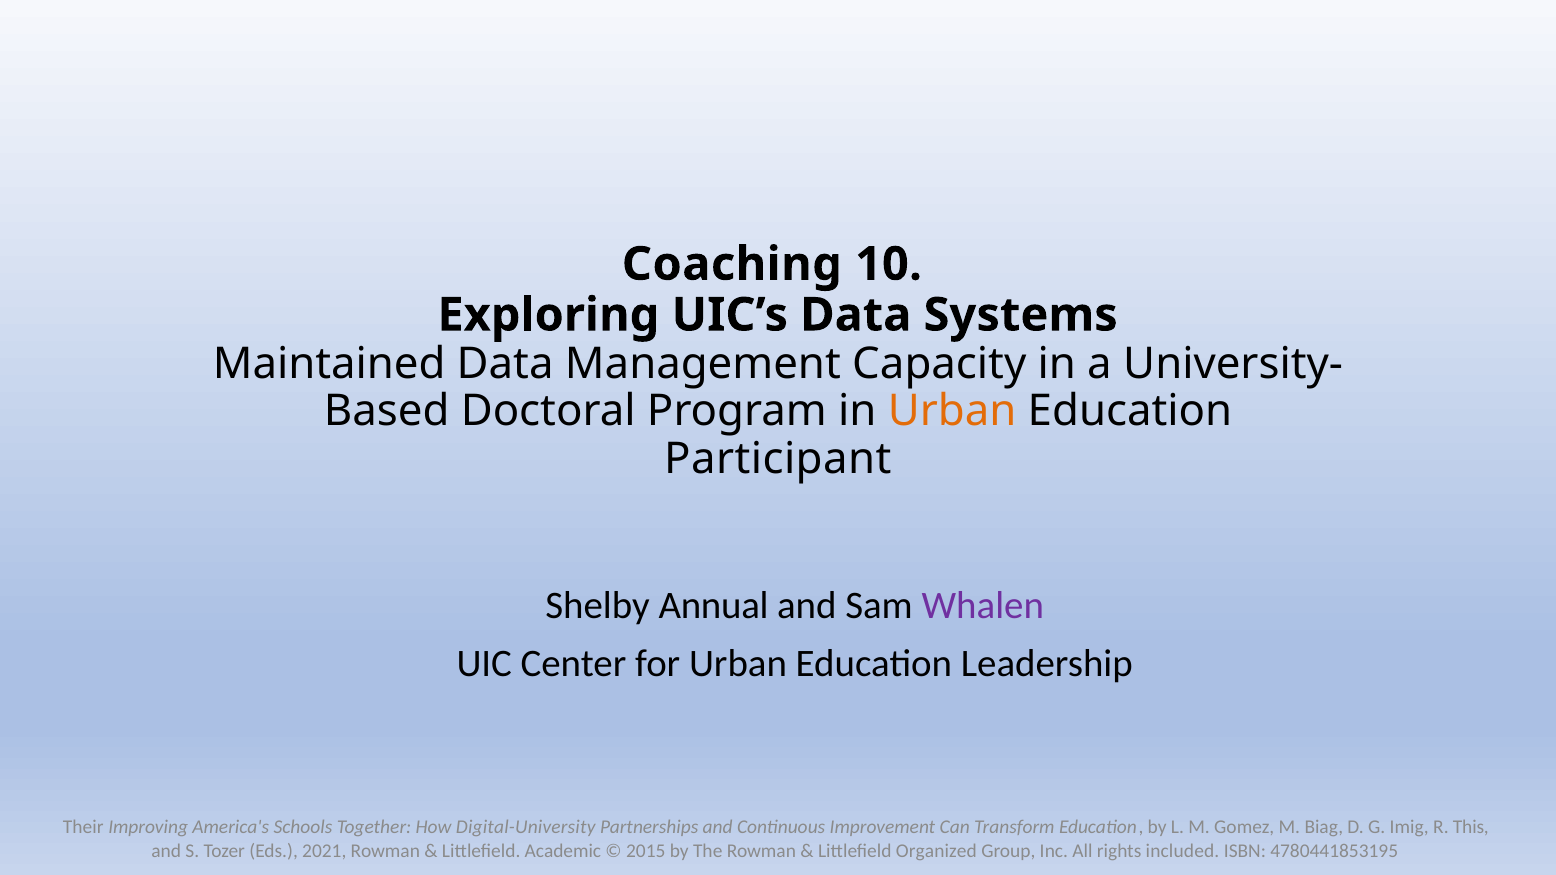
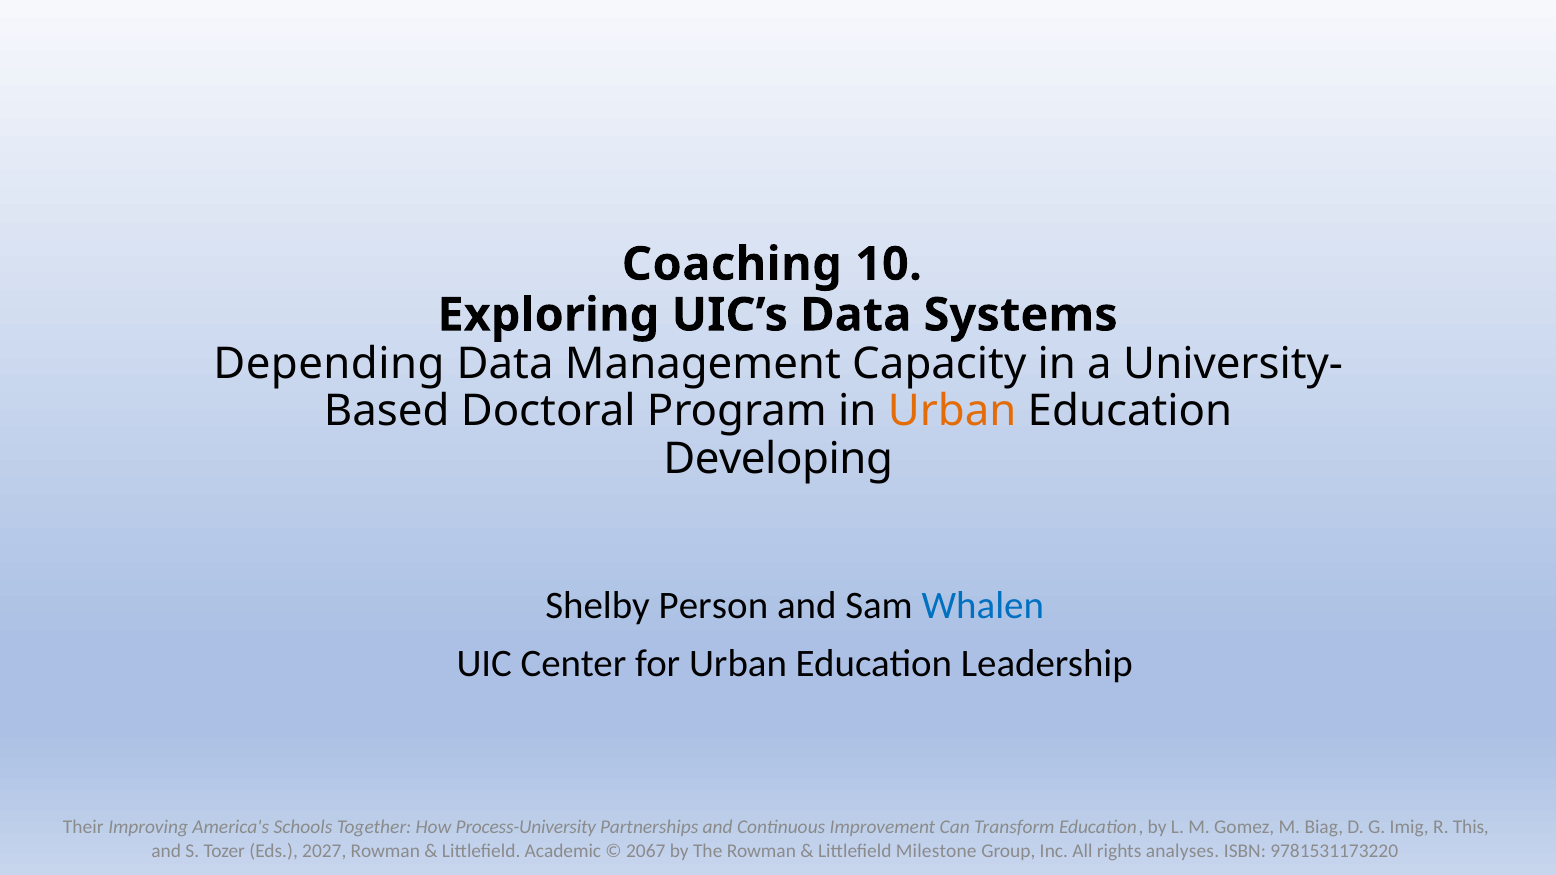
Maintained: Maintained -> Depending (329, 364)
Participant: Participant -> Developing (778, 459)
Annual: Annual -> Person (713, 606)
Whalen colour: purple -> blue (983, 606)
Digital-University: Digital-University -> Process-University (526, 828)
2021: 2021 -> 2027 (324, 851)
2015: 2015 -> 2067 (646, 851)
Organized: Organized -> Milestone (936, 851)
included: included -> analyses (1183, 851)
4780441853195: 4780441853195 -> 9781531173220 (1334, 851)
